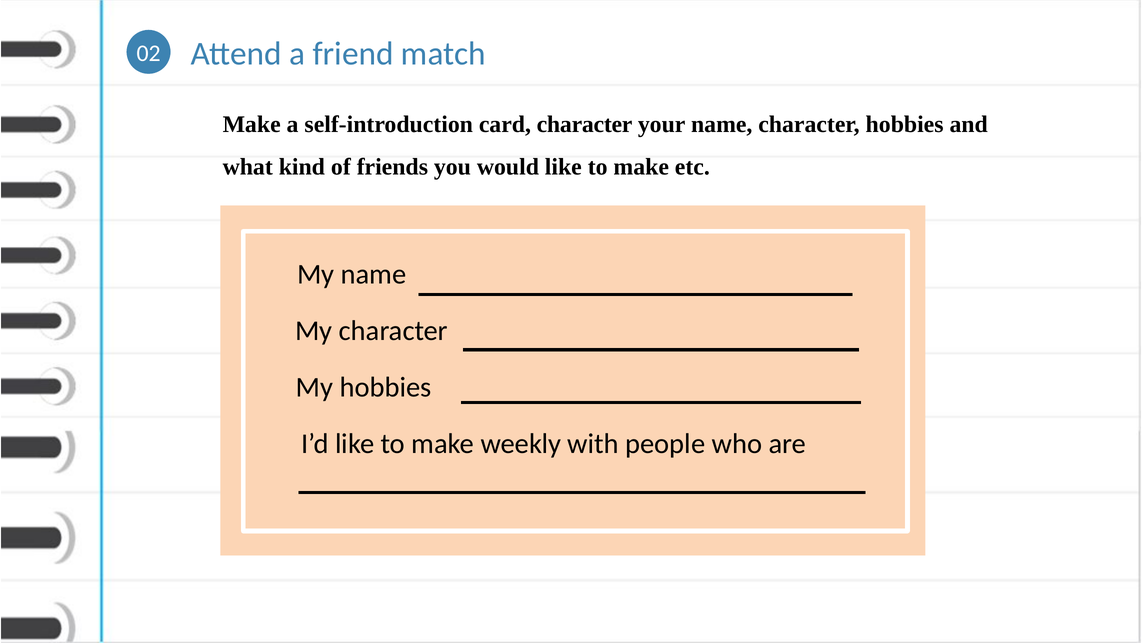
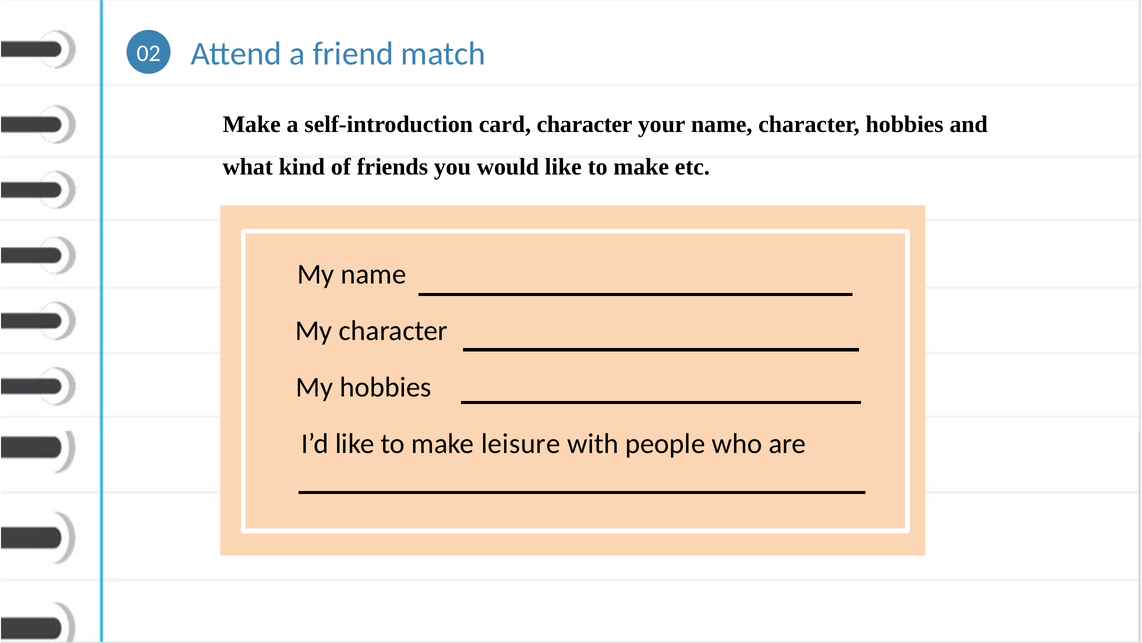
weekly: weekly -> leisure (521, 443)
